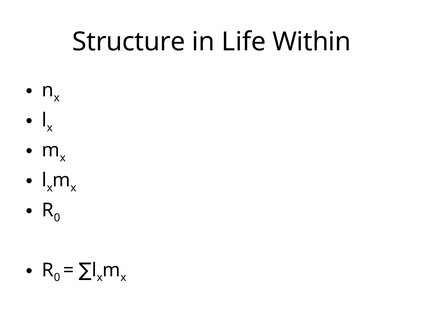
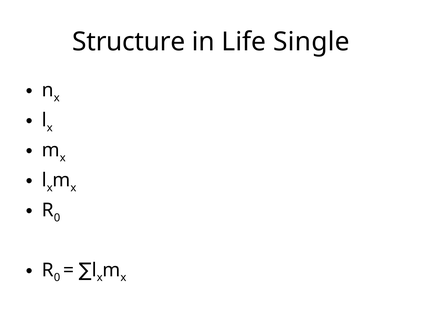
Within: Within -> Single (311, 42)
